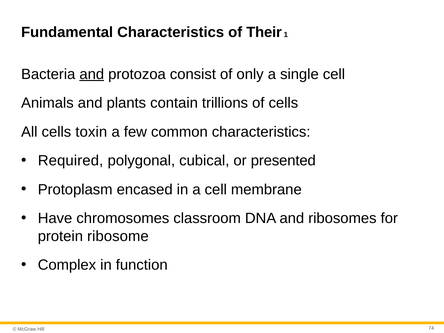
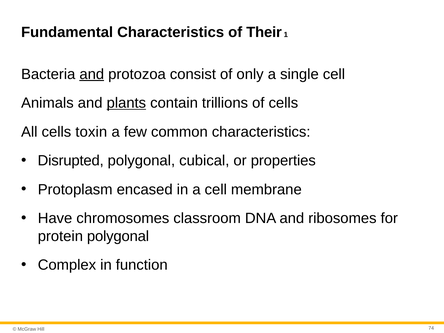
plants underline: none -> present (126, 103)
Required: Required -> Disrupted (71, 161)
presented: presented -> properties (283, 161)
protein ribosome: ribosome -> polygonal (118, 236)
